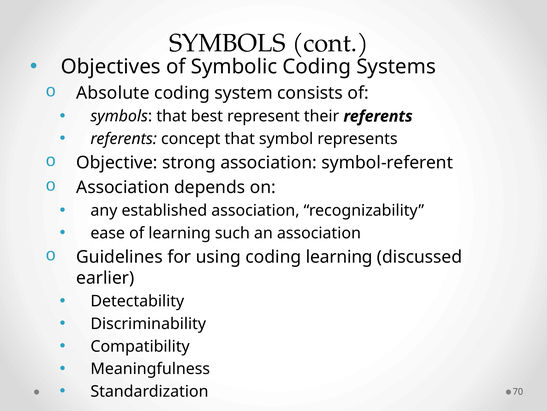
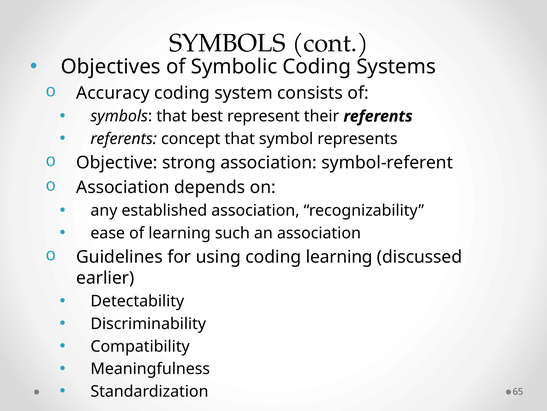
Absolute: Absolute -> Accuracy (113, 93)
70: 70 -> 65 (518, 391)
